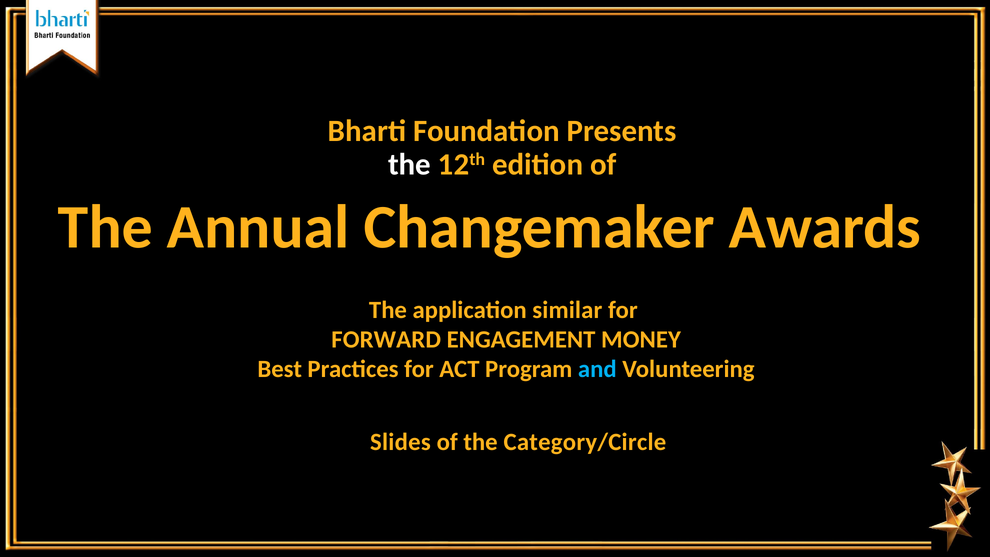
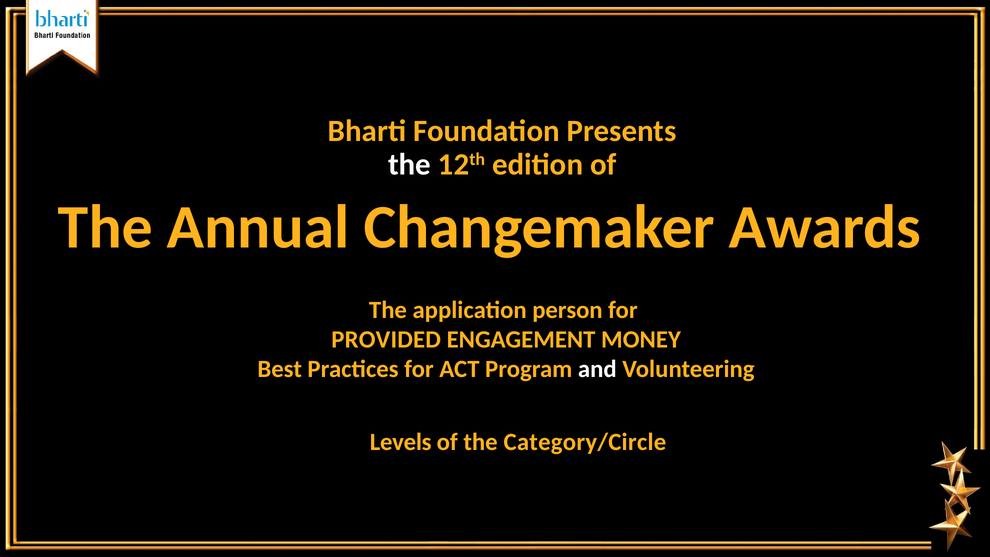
similar: similar -> person (567, 310)
FORWARD: FORWARD -> PROVIDED (386, 340)
and colour: light blue -> white (597, 369)
Slides: Slides -> Levels (401, 442)
